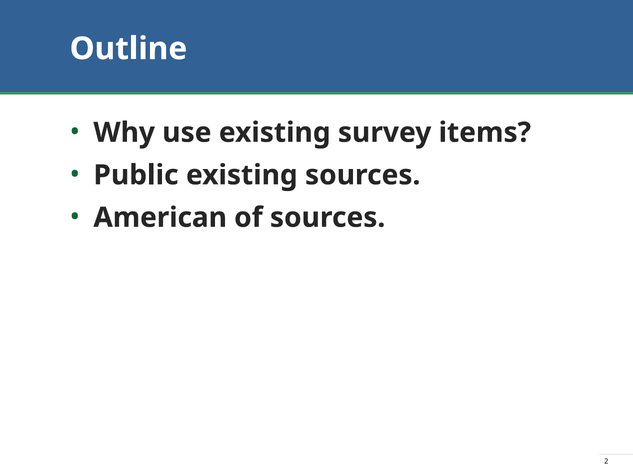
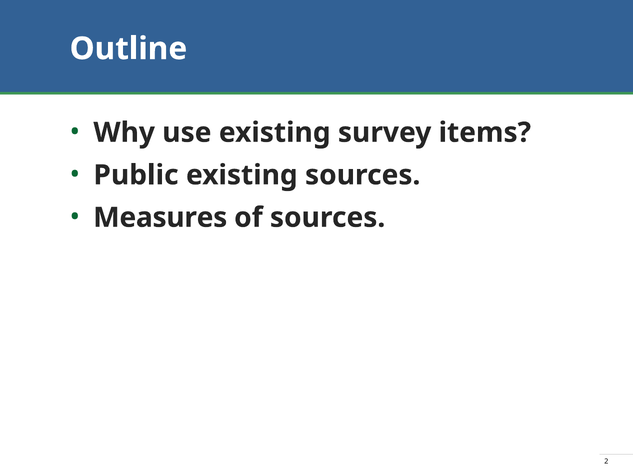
American: American -> Measures (160, 218)
